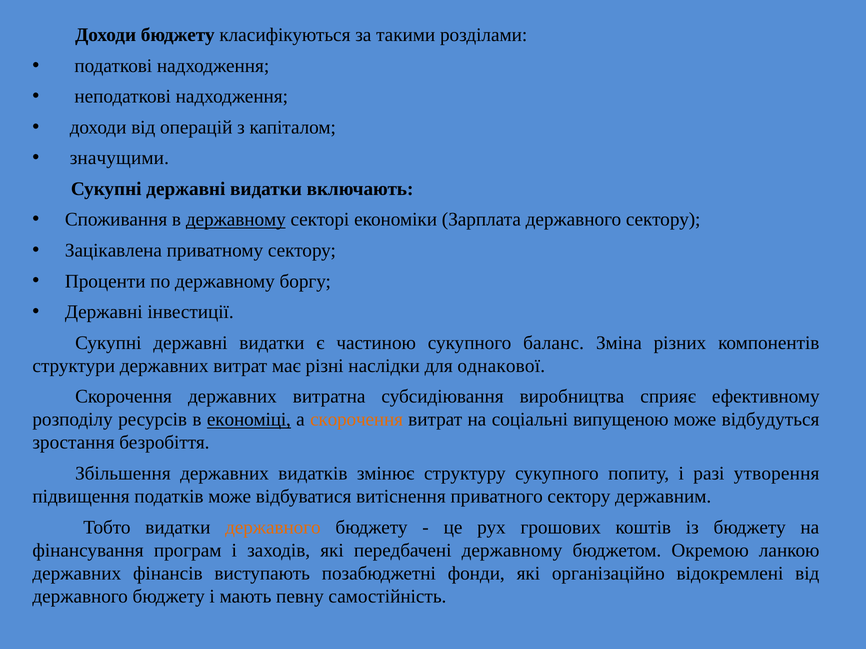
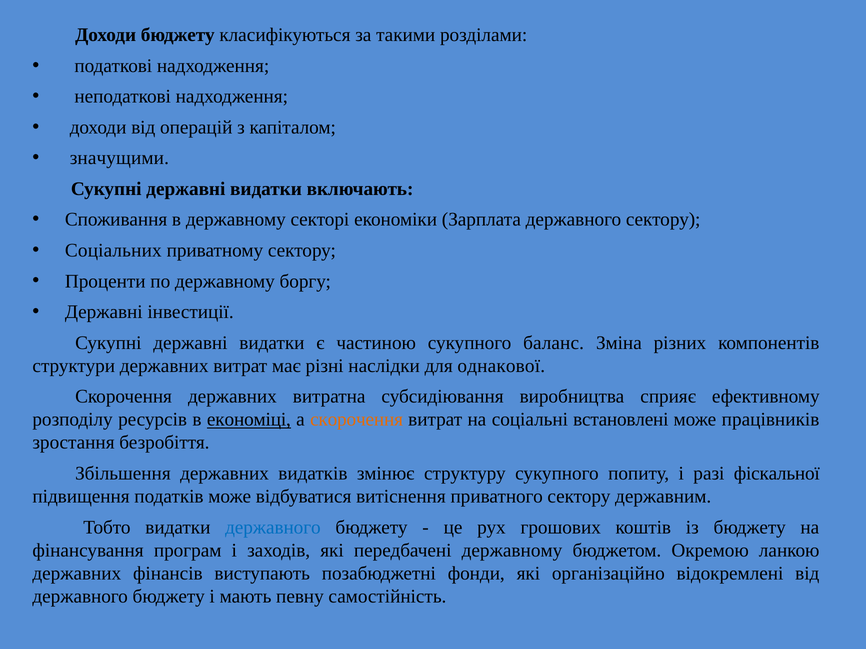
державному underline: present -> none (236, 220)
Зацікавлена: Зацікавлена -> Соціальних (113, 251)
випущеною: випущеною -> встановлені (621, 420)
відбудуться: відбудуться -> працівників (771, 420)
утворення: утворення -> фіскальної (777, 474)
державного colour: orange -> blue (273, 528)
